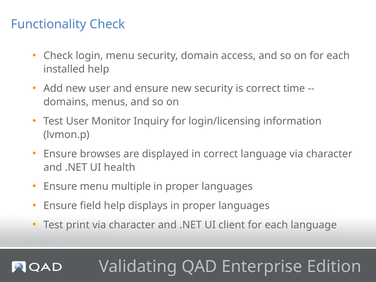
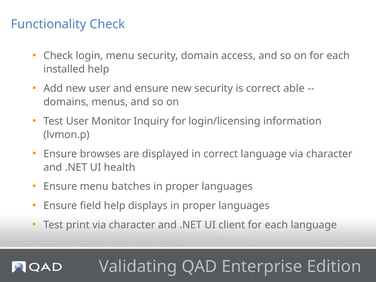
time: time -> able (294, 88)
multiple: multiple -> batches (131, 187)
